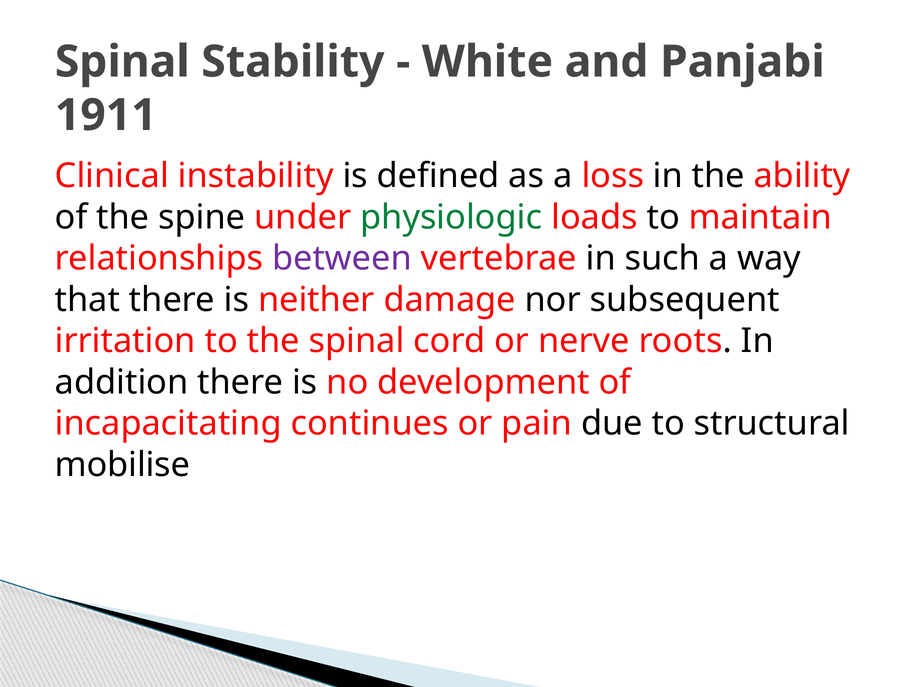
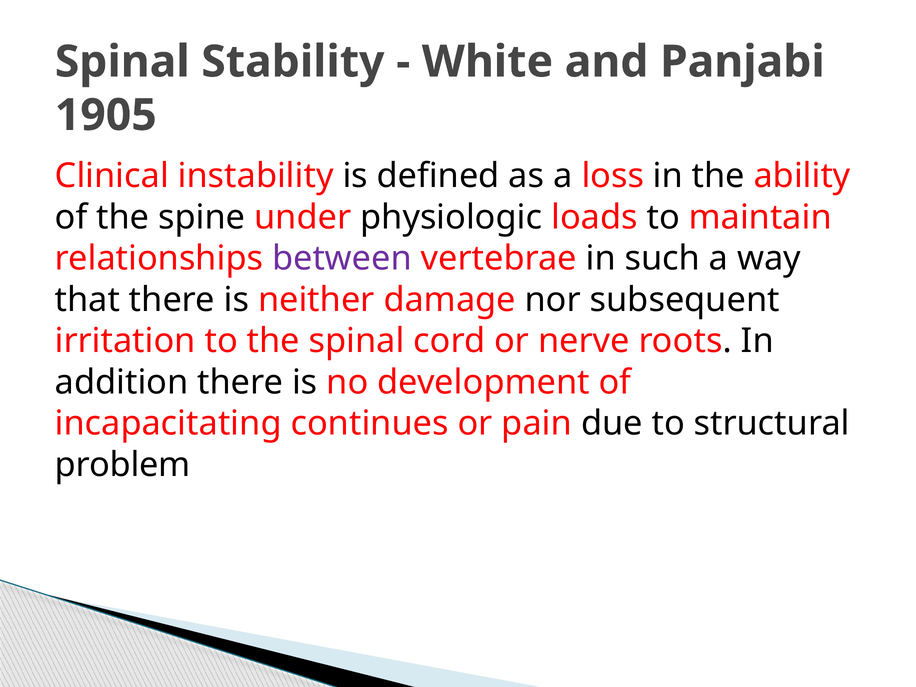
1911: 1911 -> 1905 (106, 115)
physiologic colour: green -> black (451, 217)
mobilise: mobilise -> problem (123, 465)
